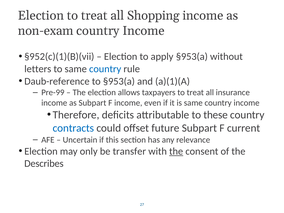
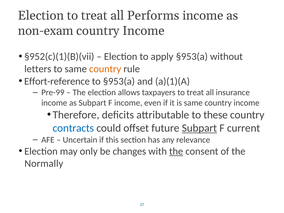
Shopping: Shopping -> Performs (153, 16)
country colour: blue -> orange (105, 69)
Daub-reference: Daub-reference -> Effort-reference (57, 81)
Subpart underline: none -> present (199, 128)
transfer: transfer -> changes (129, 151)
Describes: Describes -> Normally (44, 164)
